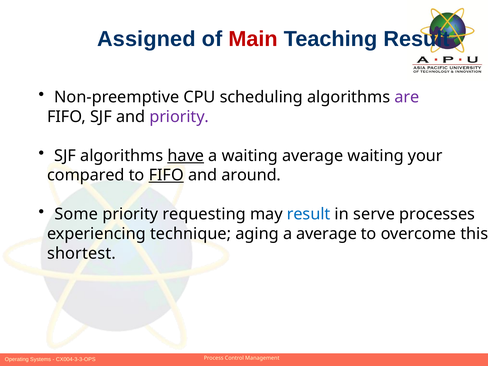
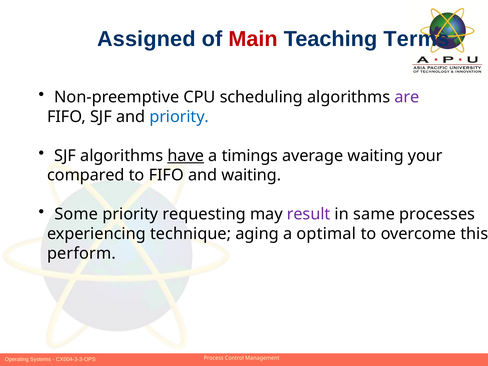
Teaching Result: Result -> Terms (416, 39)
priority colour: purple -> blue (179, 117)
a waiting: waiting -> timings (250, 156)
FIFO underline: present -> none (166, 175)
and around: around -> waiting (251, 175)
result colour: blue -> purple (309, 214)
serve: serve -> same (374, 214)
a average: average -> optimal (326, 234)
shortest: shortest -> perform (82, 253)
